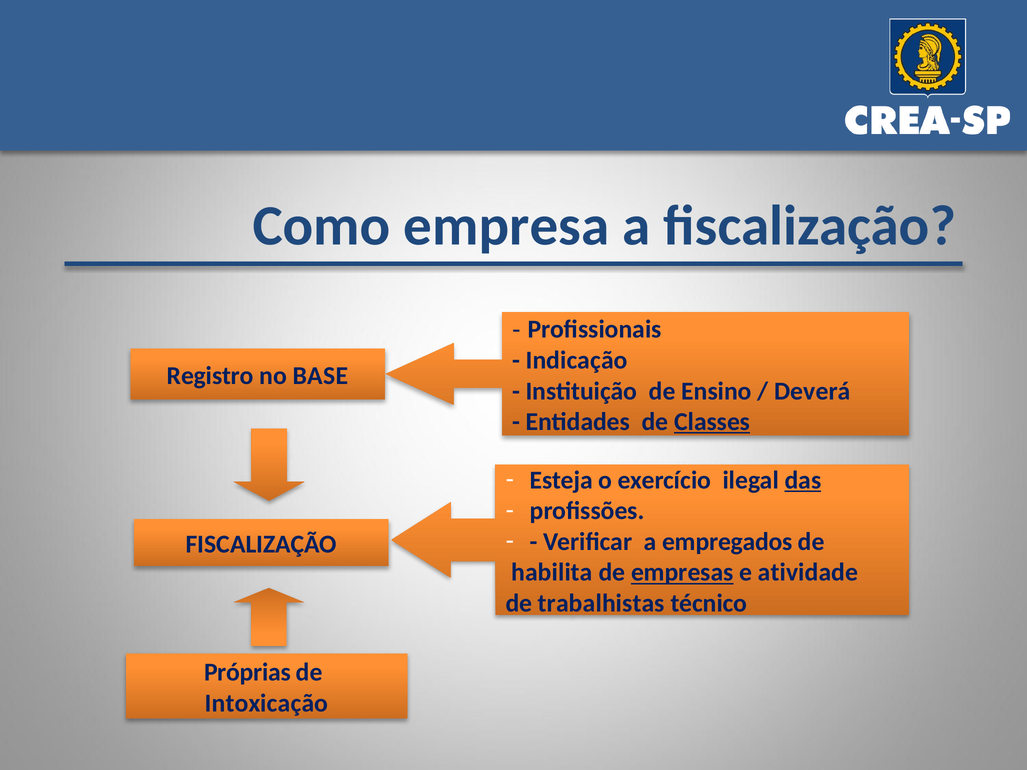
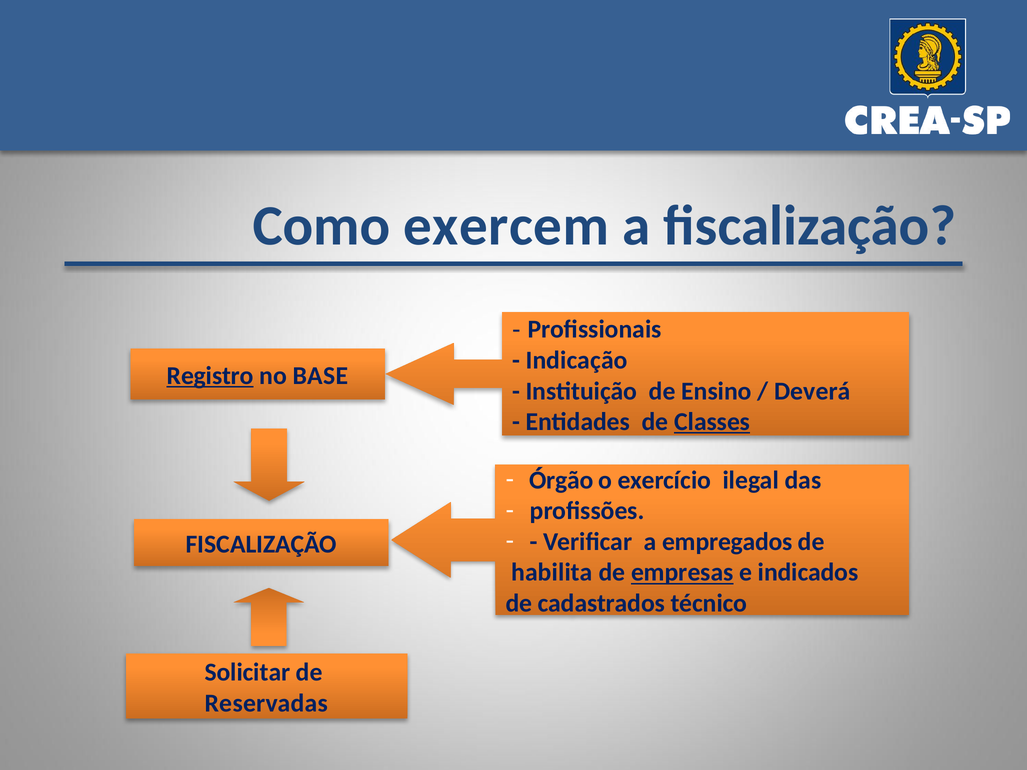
empresa: empresa -> exercem (506, 226)
Registro underline: none -> present (210, 376)
Esteja: Esteja -> Órgão (561, 480)
das underline: present -> none (803, 480)
atividade: atividade -> indicados (808, 573)
trabalhistas: trabalhistas -> cadastrados (601, 604)
Próprias: Próprias -> Solicitar (247, 673)
Intoxicação: Intoxicação -> Reservadas (266, 703)
